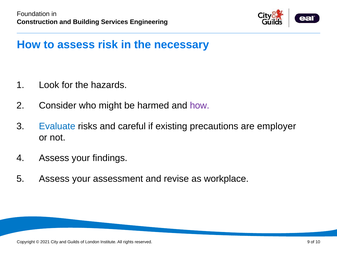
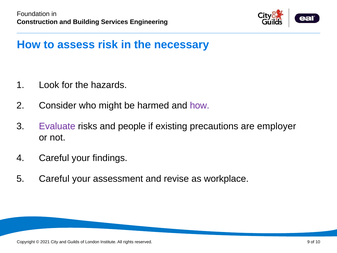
Evaluate colour: blue -> purple (57, 126)
careful: careful -> people (132, 126)
Assess: Assess -> Careful (54, 158)
Assess: Assess -> Careful (54, 179)
